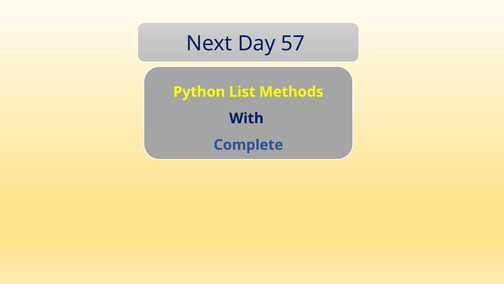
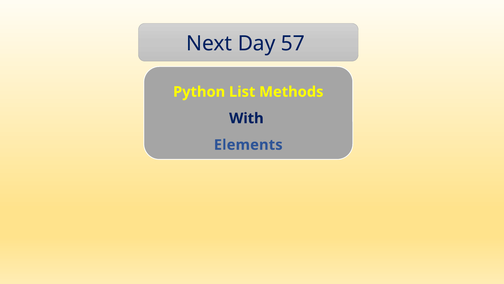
Complete: Complete -> Elements (248, 145)
